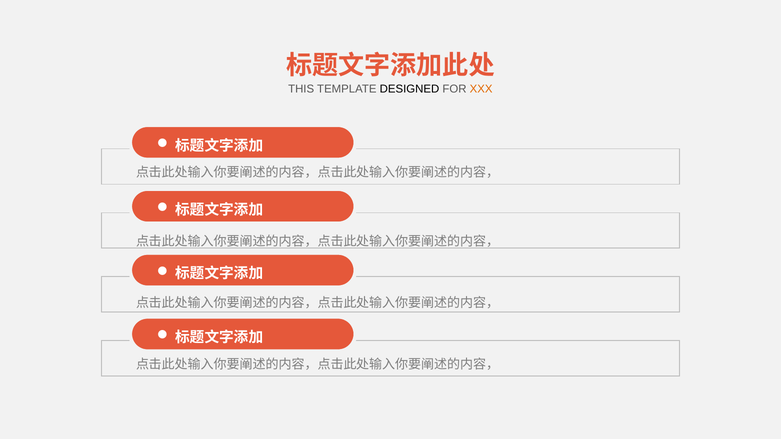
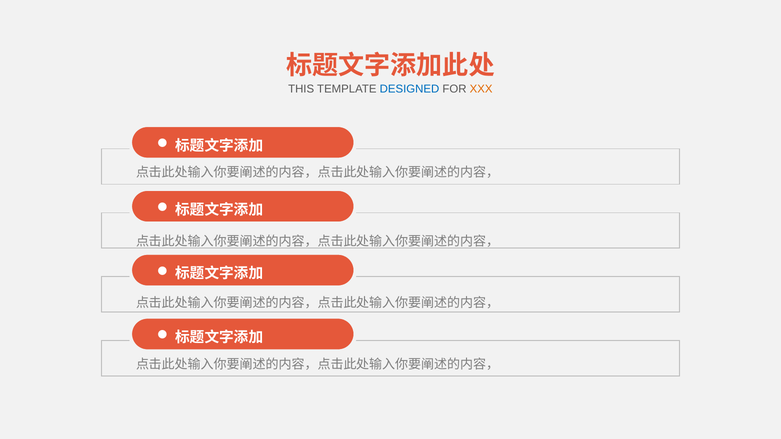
DESIGNED colour: black -> blue (409, 89)
